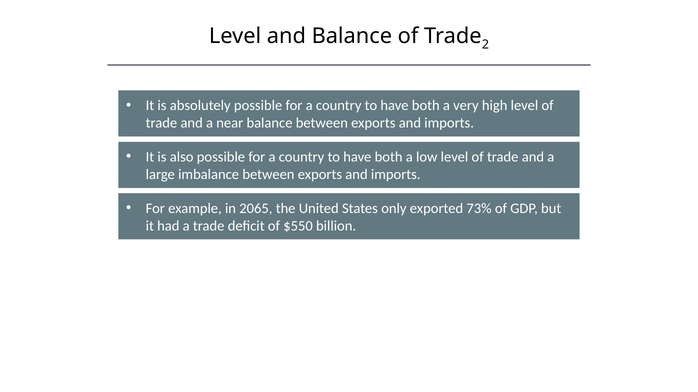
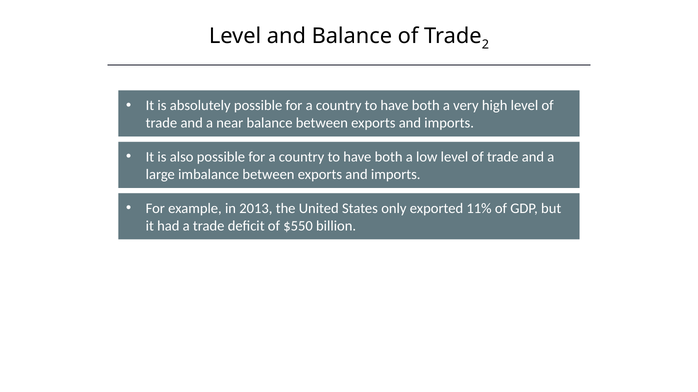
2065: 2065 -> 2013 (256, 209)
73%: 73% -> 11% (479, 209)
